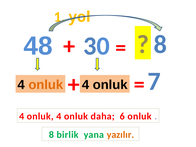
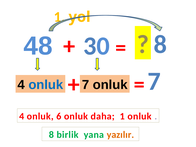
onluk colour: orange -> blue (46, 85)
4: 4 -> 7 (86, 85)
onluk 4: 4 -> 6 (59, 116)
daha 6: 6 -> 1 (122, 116)
